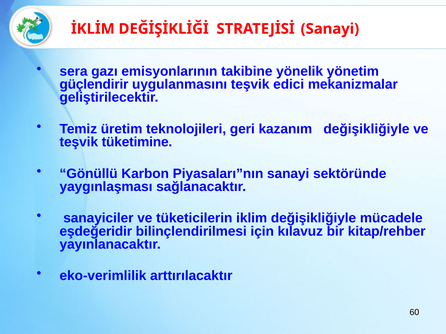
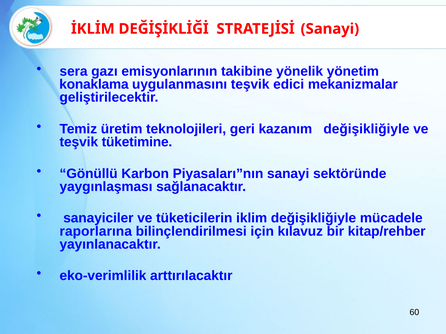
güçlendirir: güçlendirir -> konaklama (94, 84)
eşdeğeridir: eşdeğeridir -> raporlarına (96, 232)
